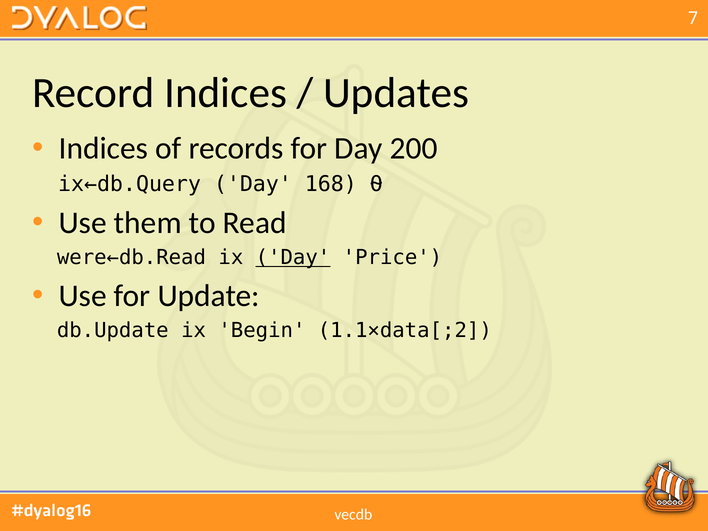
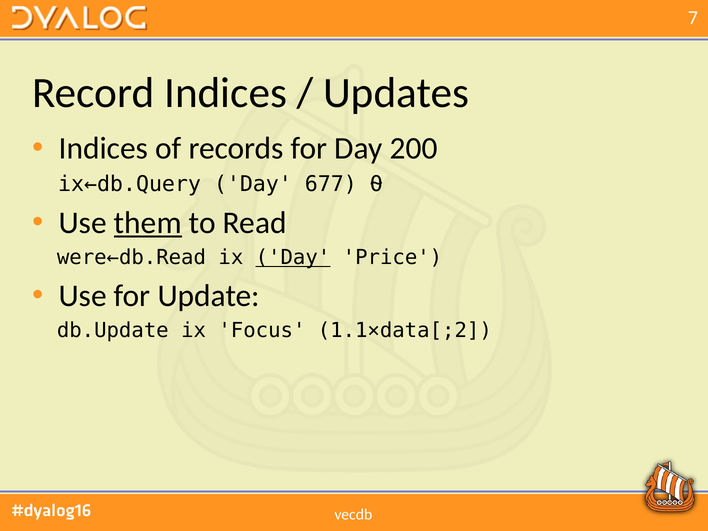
168: 168 -> 677 (331, 184)
them underline: none -> present (148, 223)
Begin: Begin -> Focus (262, 331)
